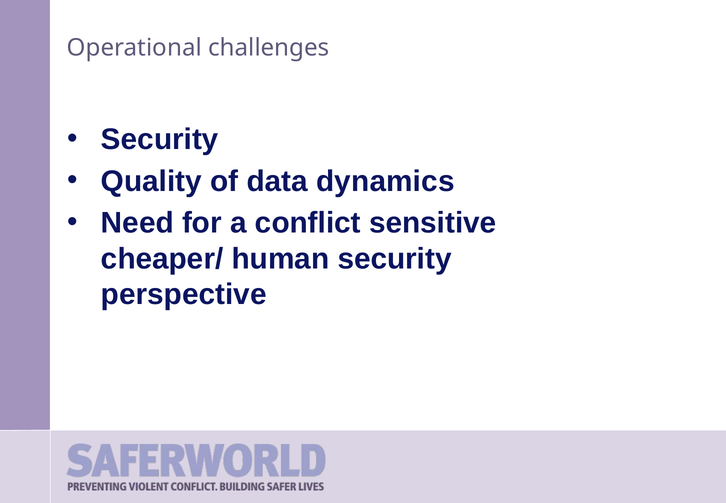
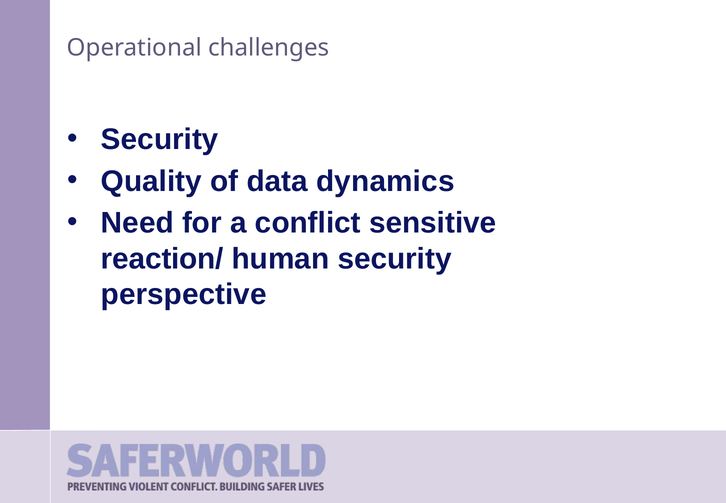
cheaper/: cheaper/ -> reaction/ (162, 258)
